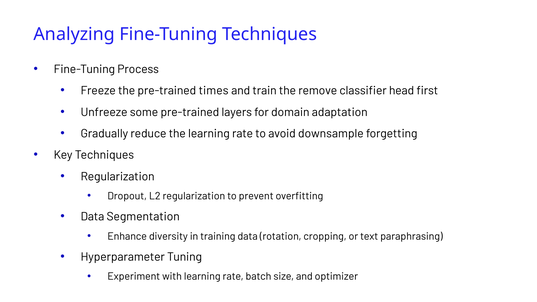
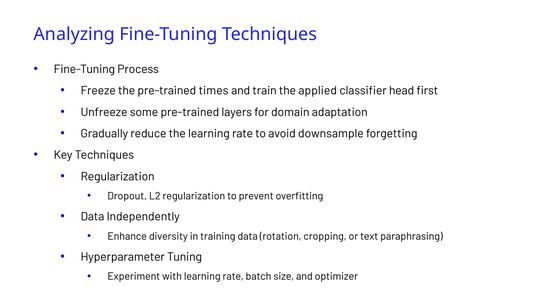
remove: remove -> applied (318, 91)
Segmentation: Segmentation -> Independently (143, 217)
